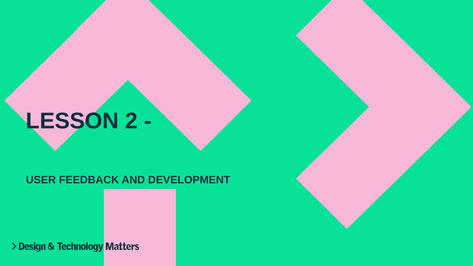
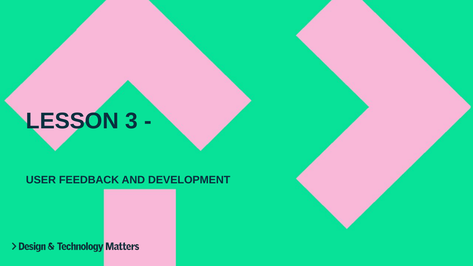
2: 2 -> 3 (132, 121)
